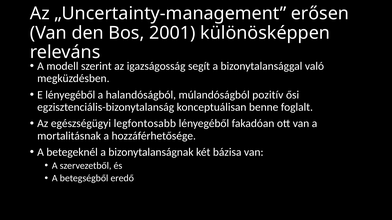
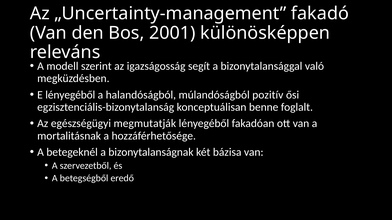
erősen: erősen -> fakadó (320, 14)
legfontosabb: legfontosabb -> megmutatják (145, 124)
